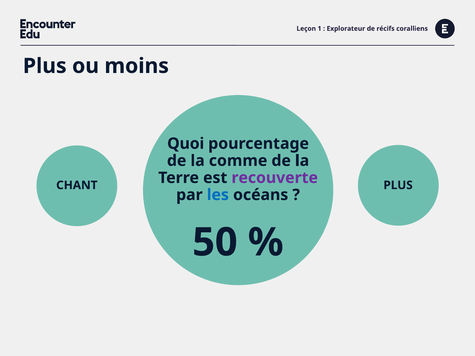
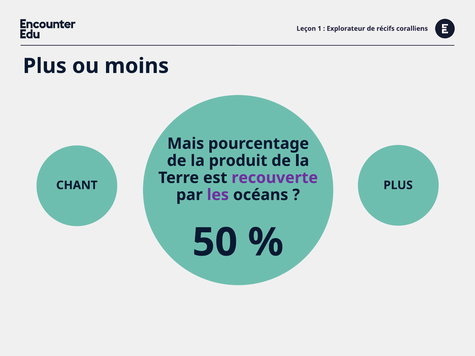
Quoi: Quoi -> Mais (186, 144)
comme: comme -> produit (238, 161)
les colour: blue -> purple (218, 195)
